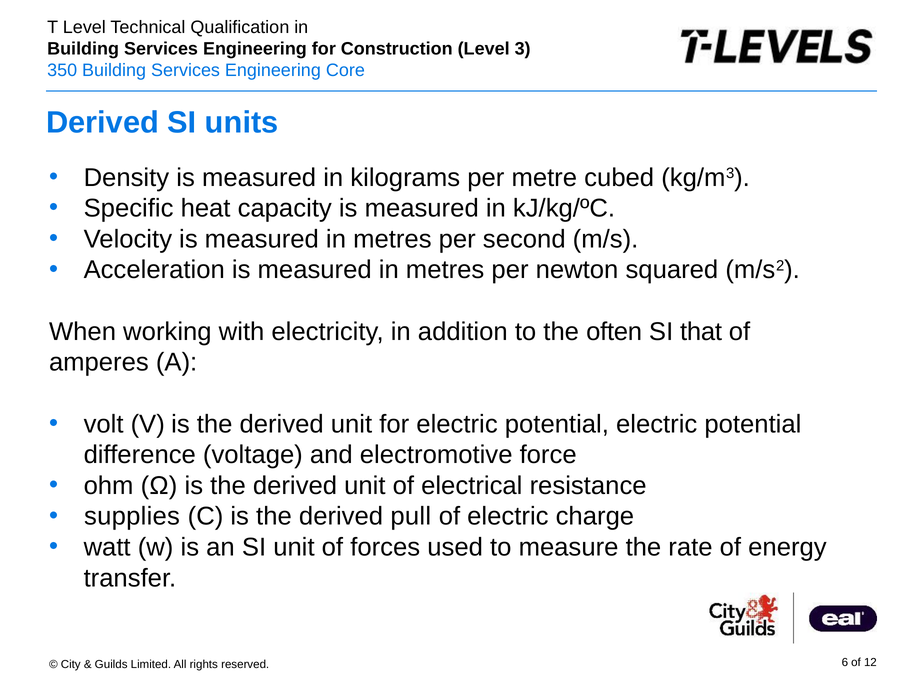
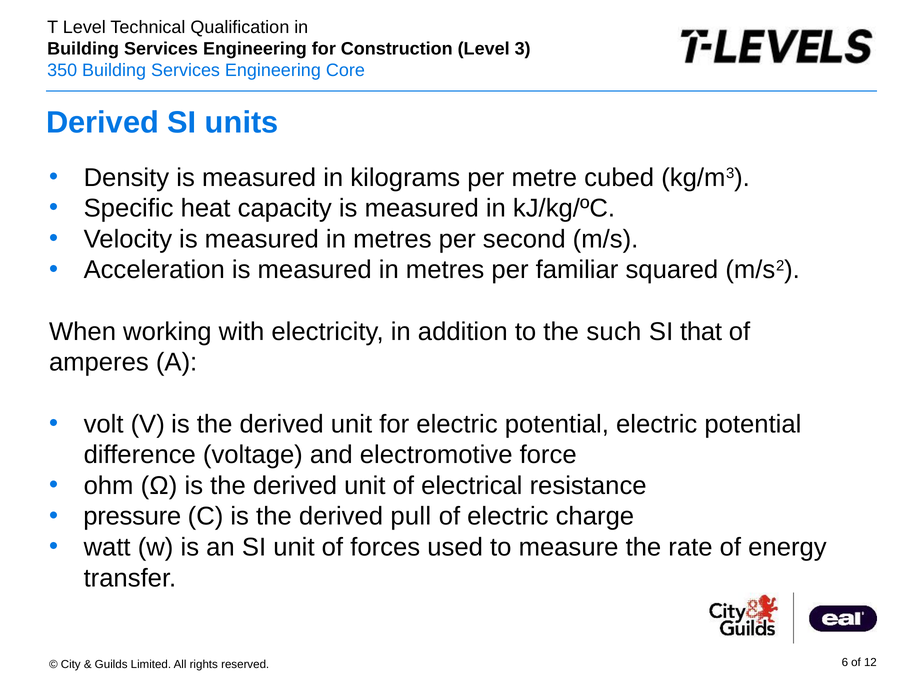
newton: newton -> familiar (577, 270)
often: often -> such (614, 331)
supplies: supplies -> pressure (132, 516)
